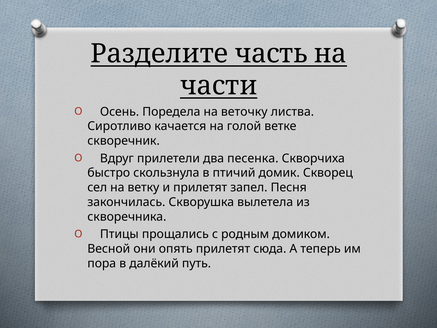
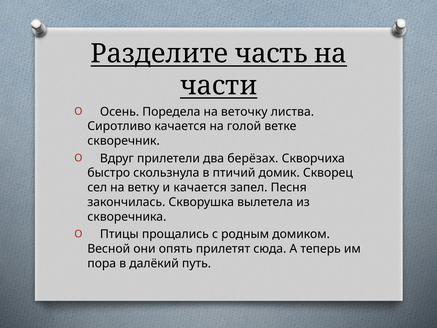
песенка: песенка -> берёзах (253, 158)
и прилетят: прилетят -> качается (200, 187)
